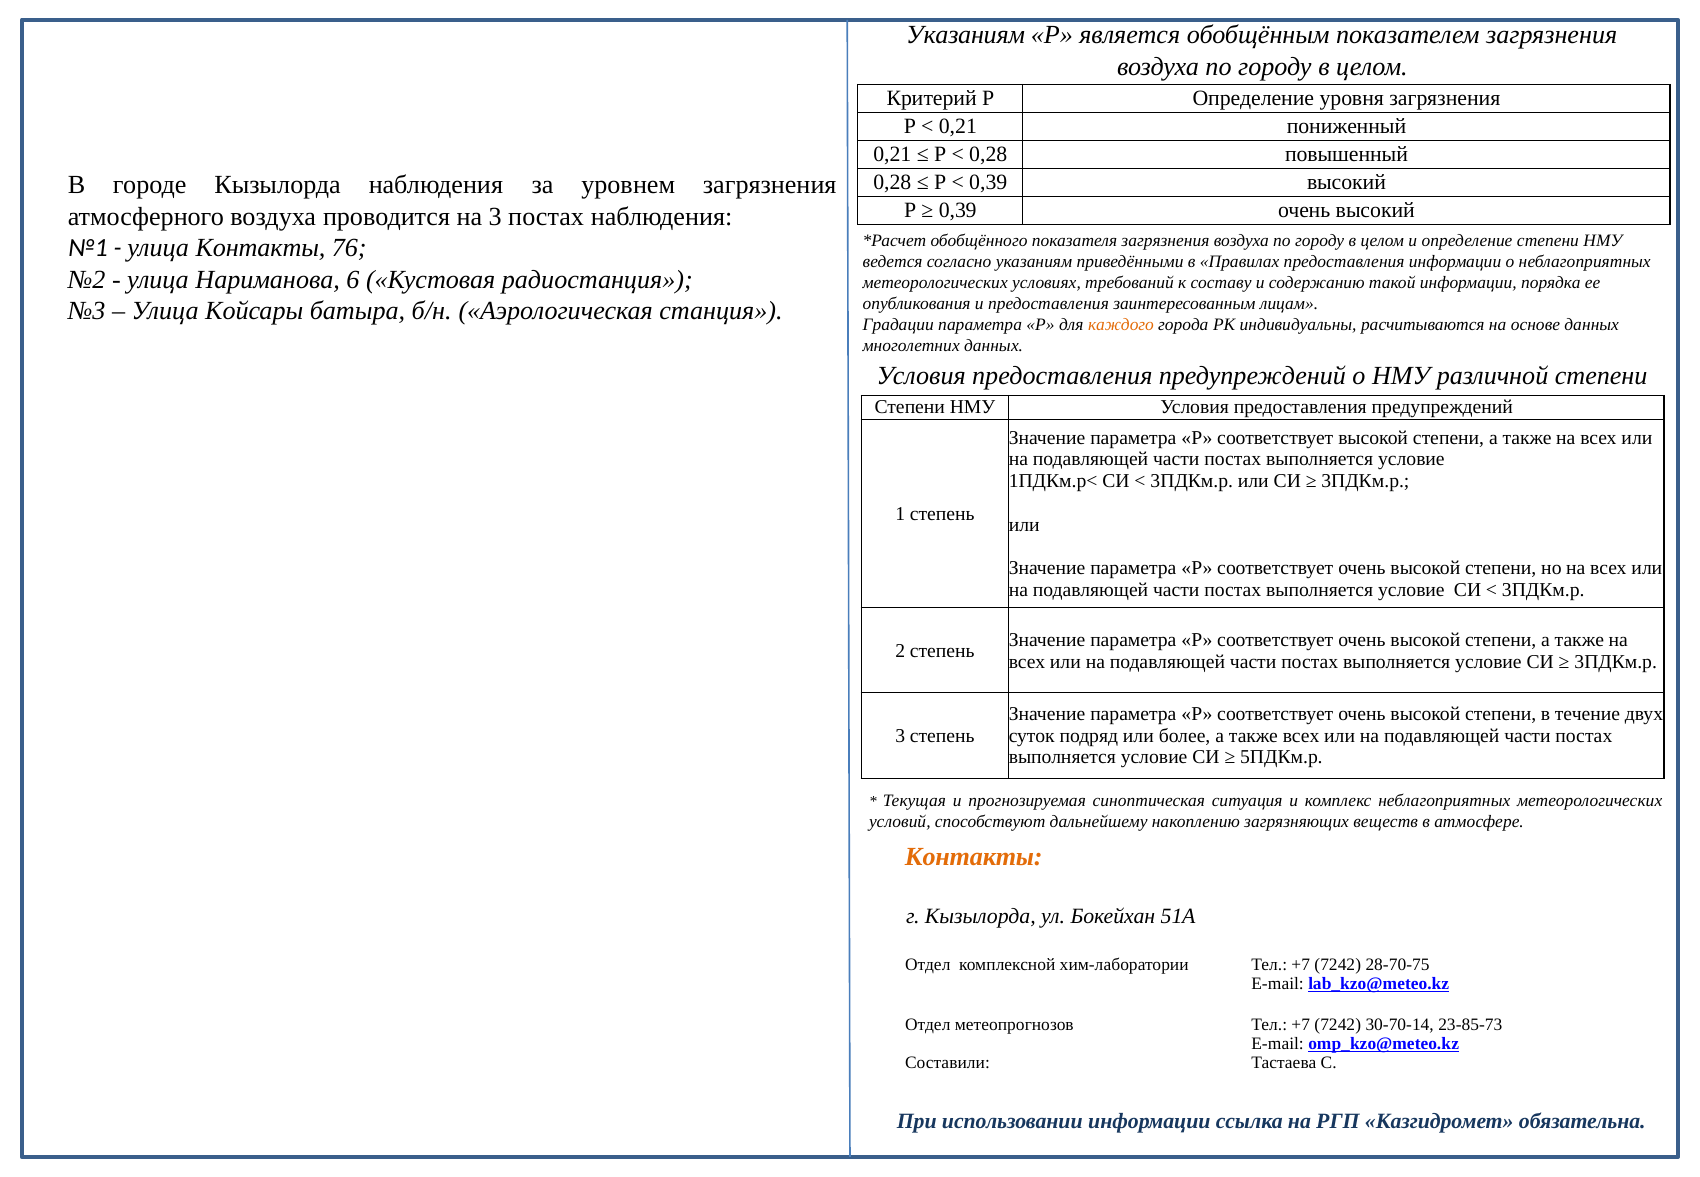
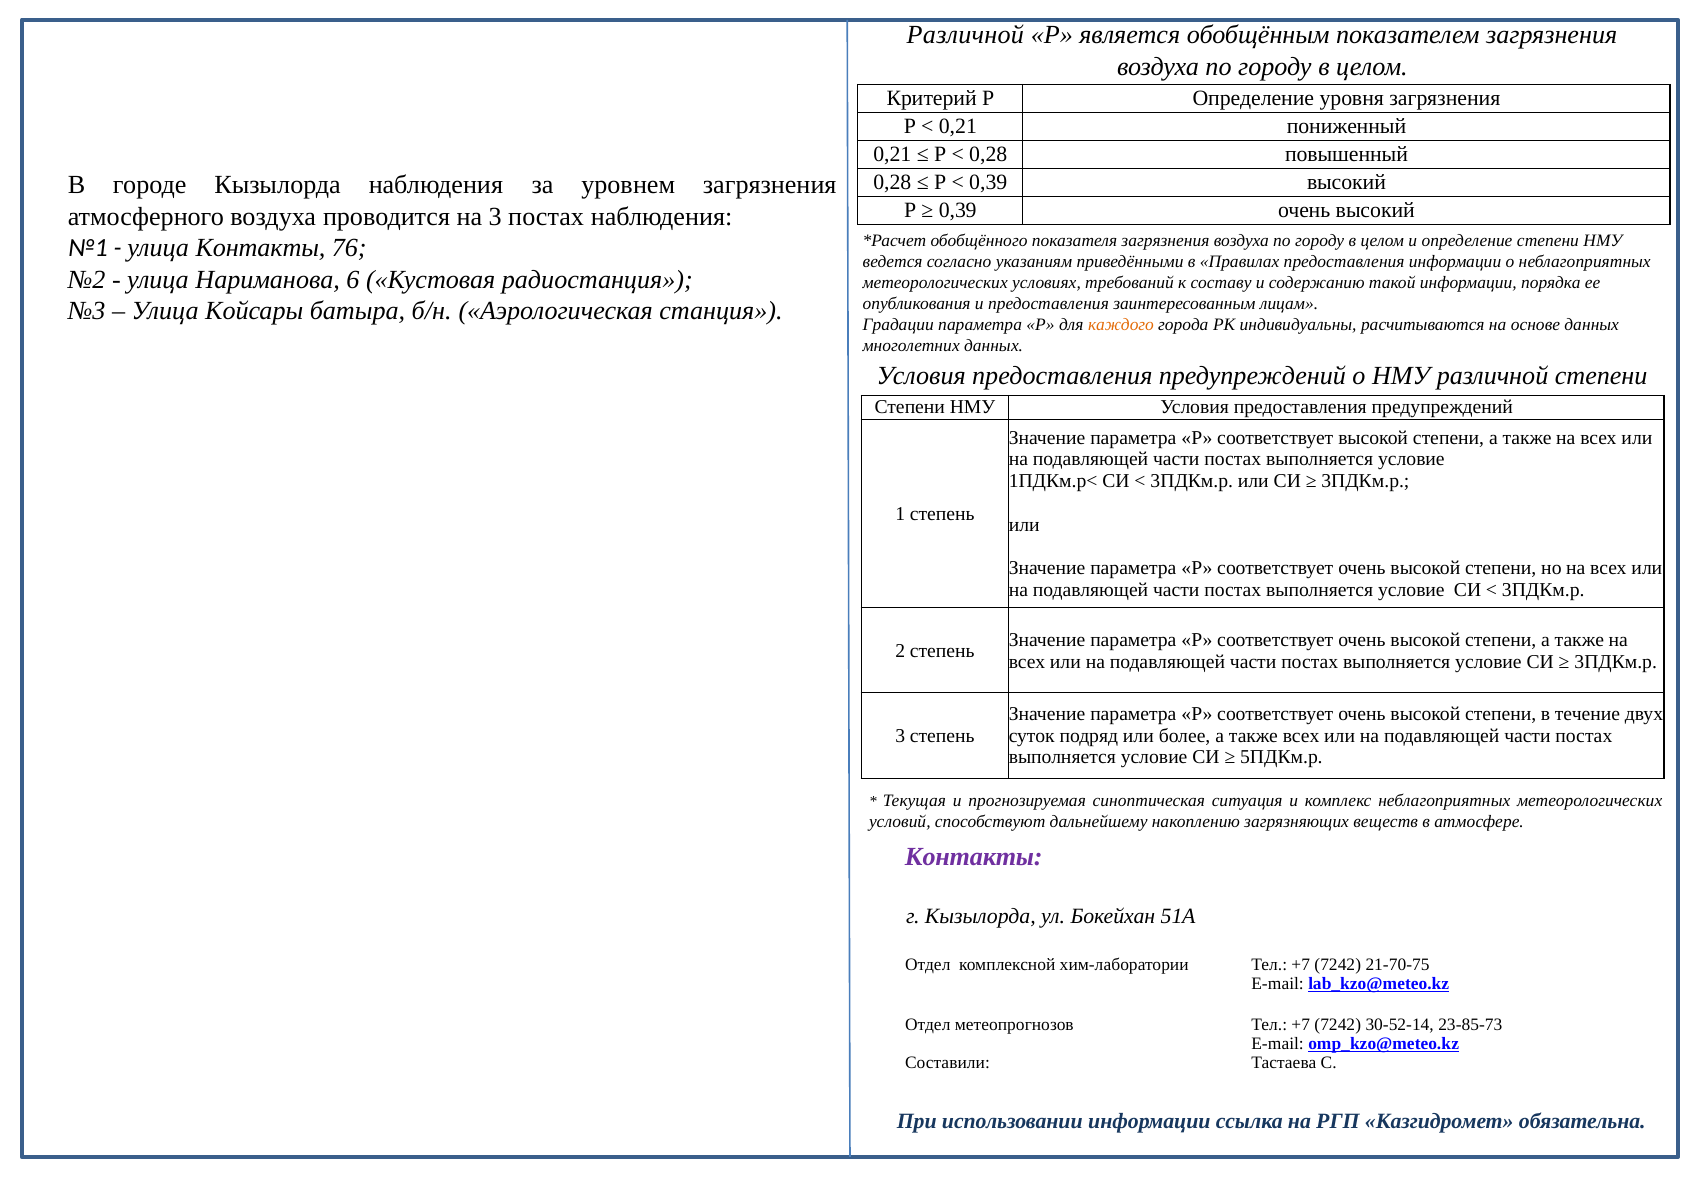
Указаниям: Указаниям -> Различной (965, 35)
Контакты colour: orange -> purple (974, 857)
28-70-75: 28-70-75 -> 21-70-75 (1398, 964)
30-70-14: 30-70-14 -> 30-52-14 (1400, 1024)
